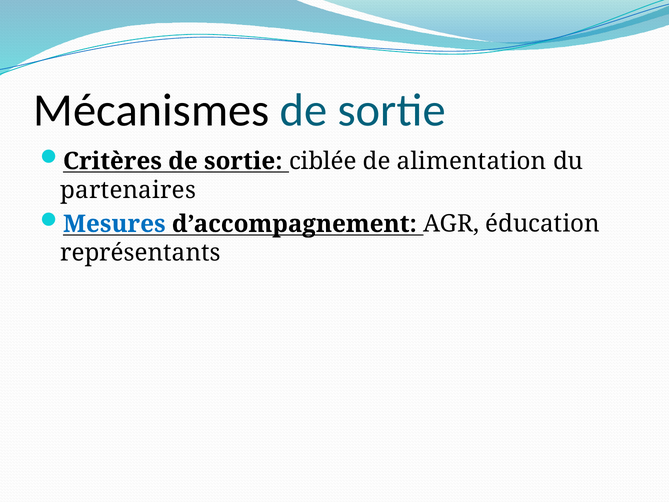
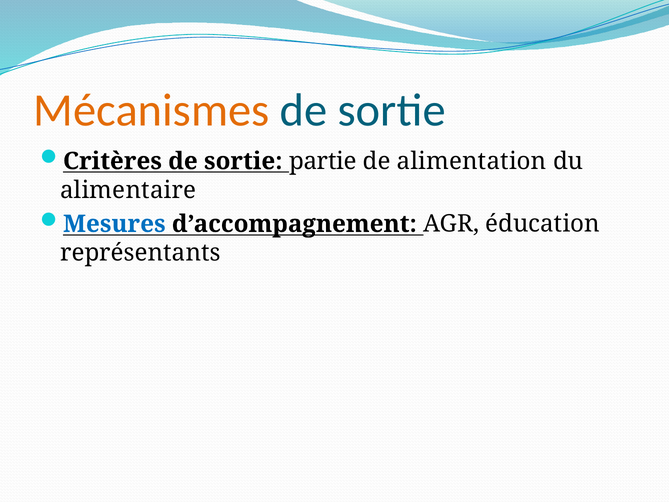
Mécanismes colour: black -> orange (151, 110)
ciblée: ciblée -> partie (323, 161)
partenaires: partenaires -> alimentaire (128, 190)
